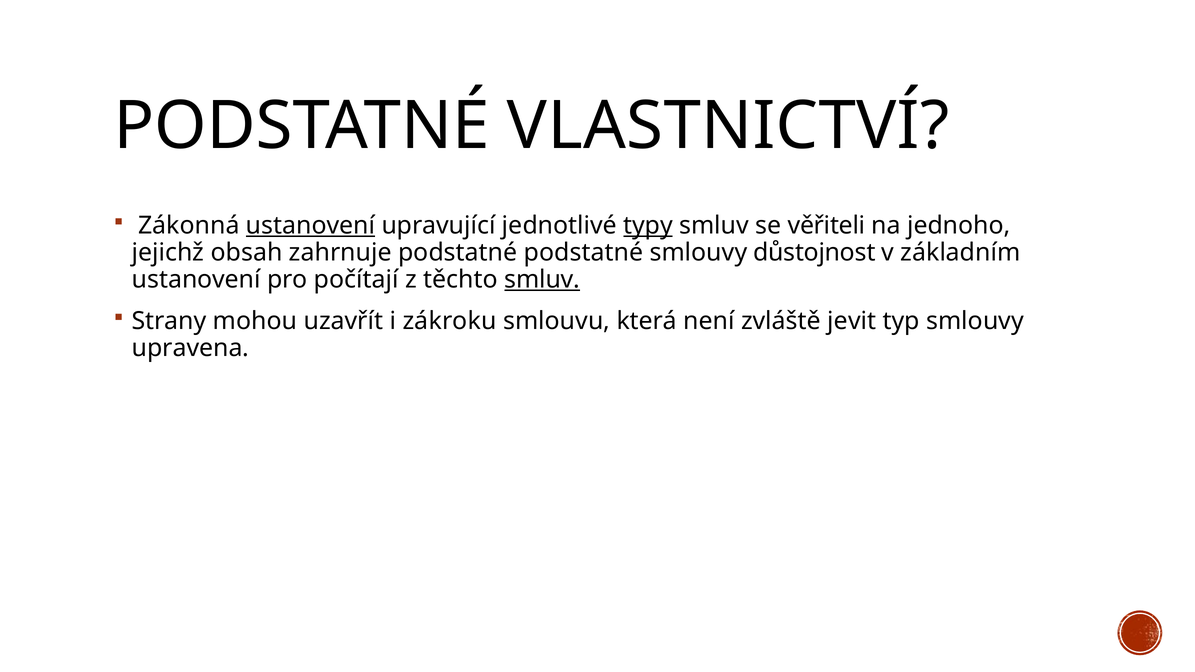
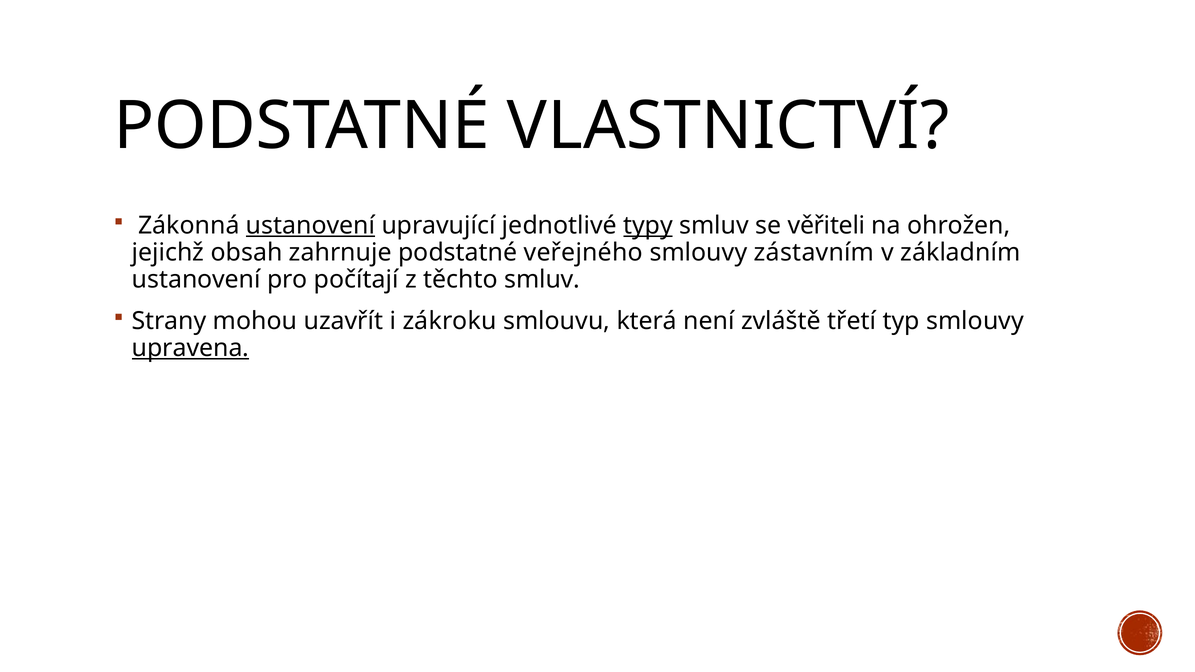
jednoho: jednoho -> ohrožen (959, 226)
podstatné podstatné: podstatné -> veřejného (583, 253)
důstojnost: důstojnost -> zástavním (814, 253)
smluv underline: present -> none (542, 279)
jevit: jevit -> třetí (852, 321)
upravena underline: none -> present (190, 348)
